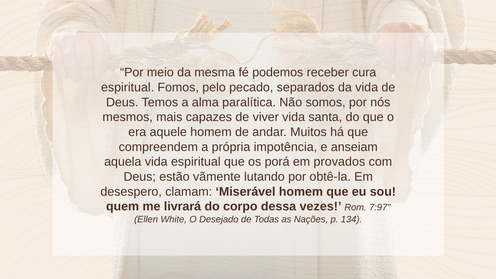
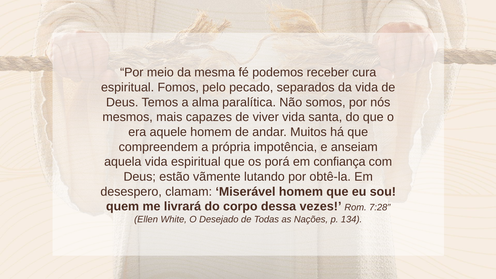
provados: provados -> confiança (339, 162)
7:97: 7:97 -> 7:28 (380, 208)
